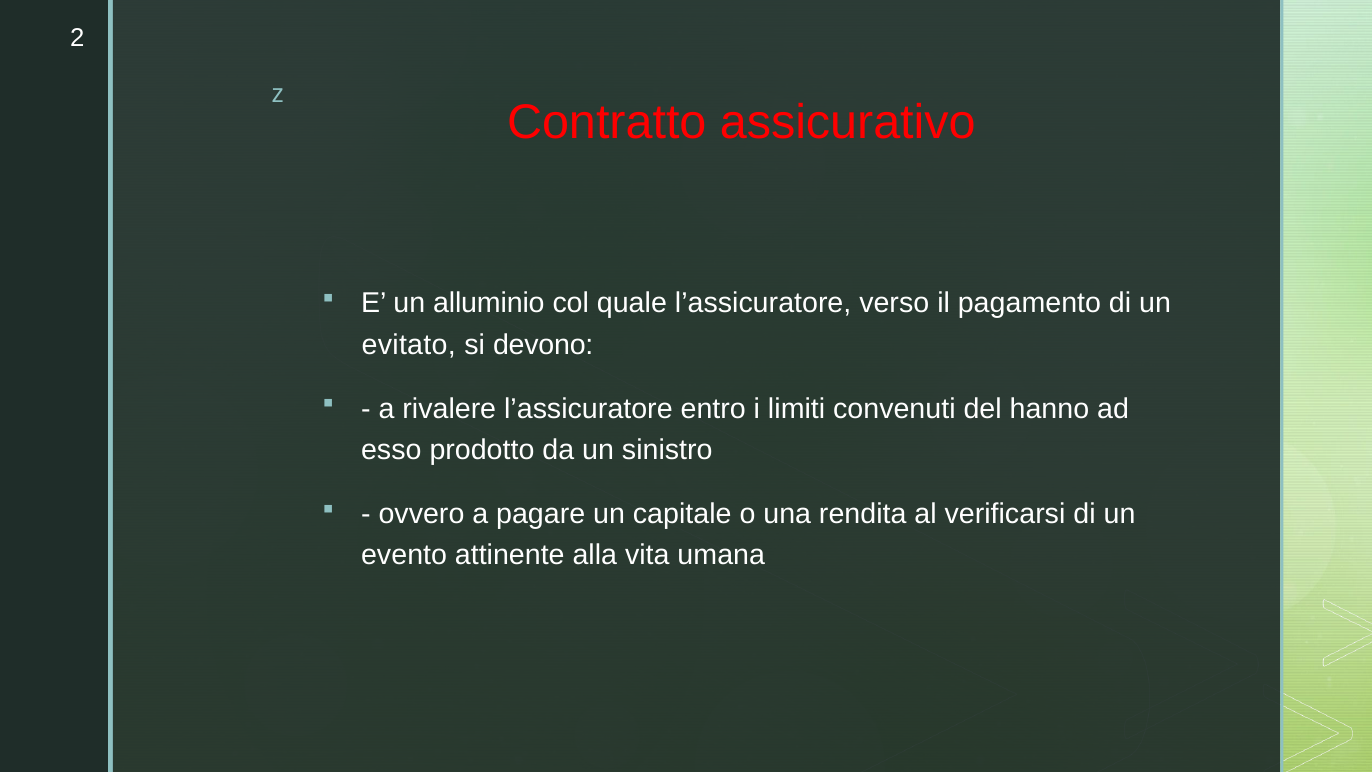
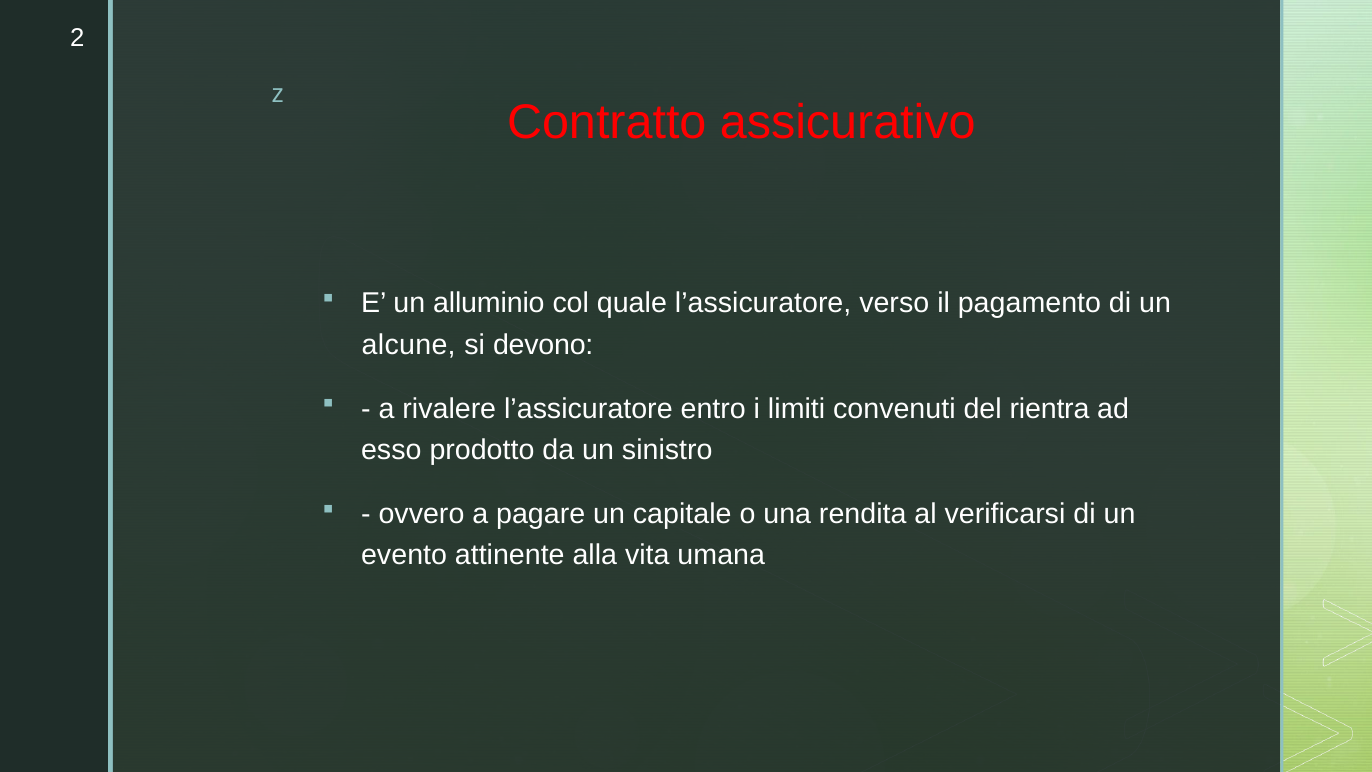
evitato: evitato -> alcune (409, 345)
hanno: hanno -> rientra (1050, 409)
